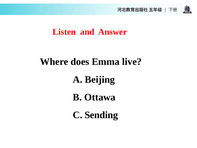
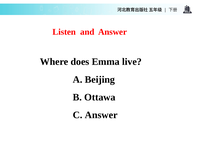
C Sending: Sending -> Answer (101, 115)
